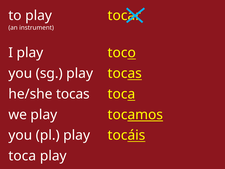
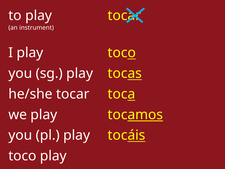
he/she tocas: tocas -> tocar (73, 94)
toca: toca -> toco (22, 156)
